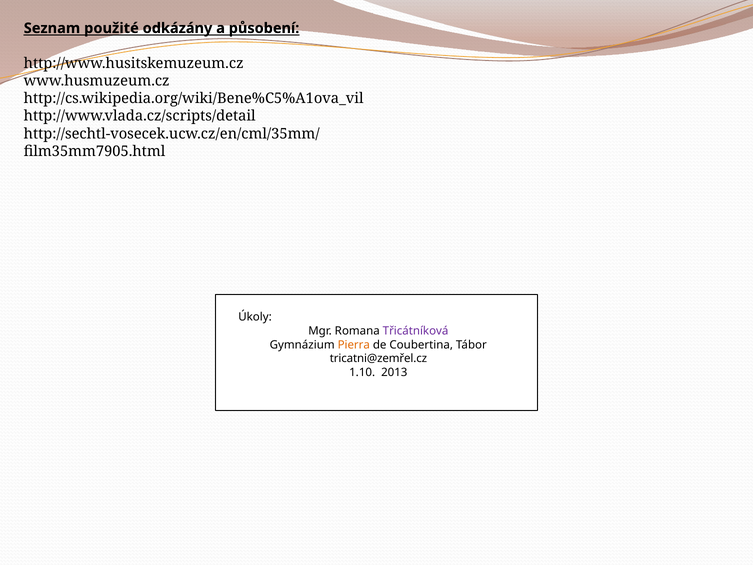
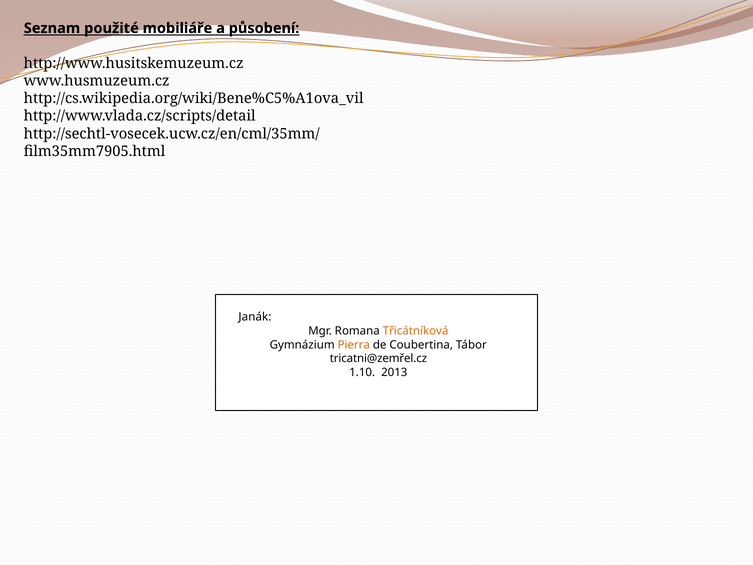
odkázány: odkázány -> mobiliáře (177, 28)
Úkoly: Úkoly -> Janák (255, 317)
Třicátníková colour: purple -> orange (416, 331)
